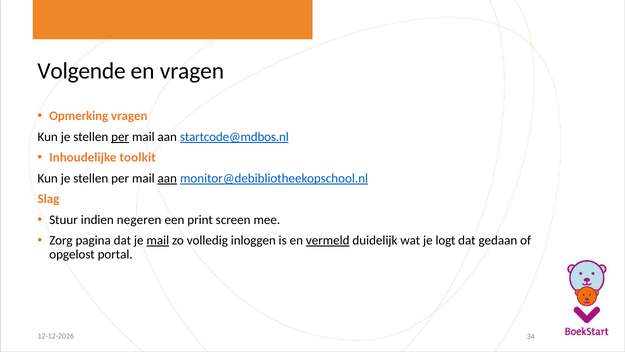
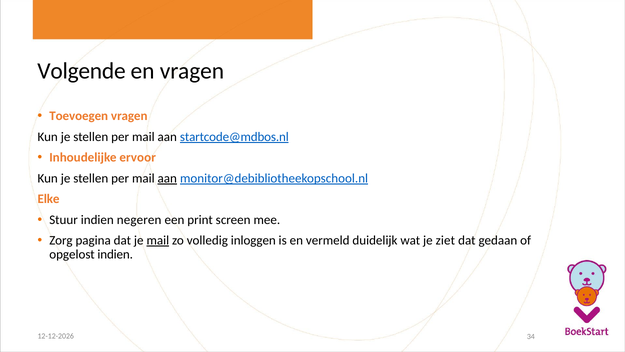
Opmerking: Opmerking -> Toevoegen (79, 116)
per underline: present -> none (120, 137)
toolkit: toolkit -> ervoor (138, 157)
Slag: Slag -> Elke (49, 199)
vermeld underline: present -> none (328, 240)
logt: logt -> ziet (445, 240)
opgelost portal: portal -> indien (115, 254)
